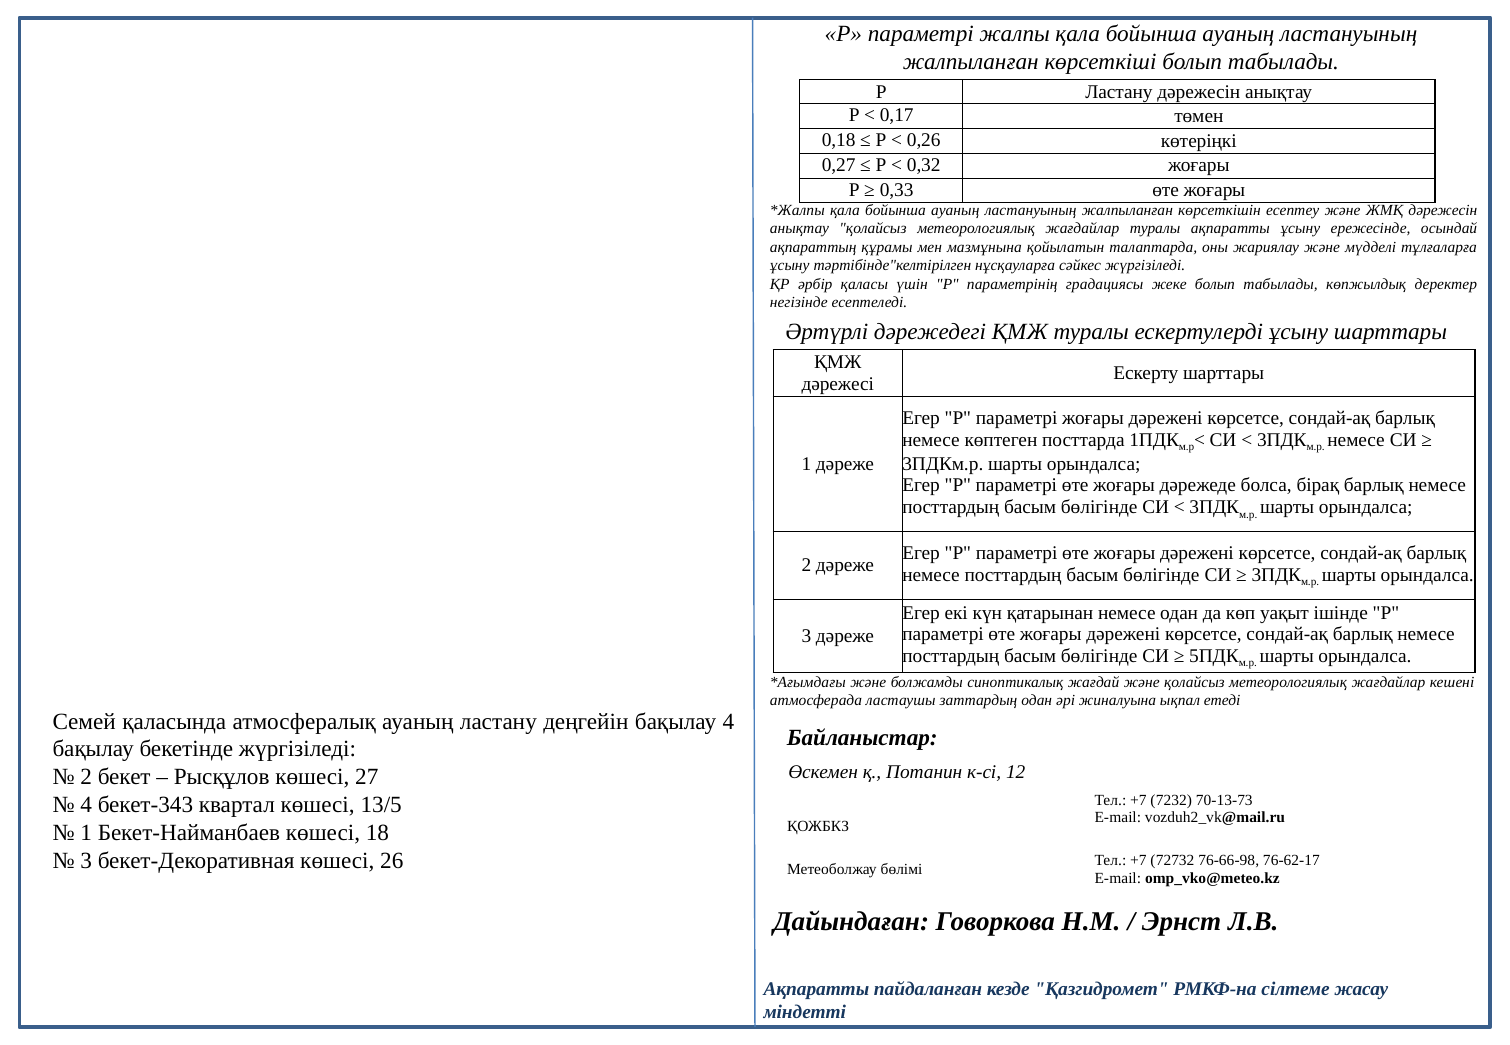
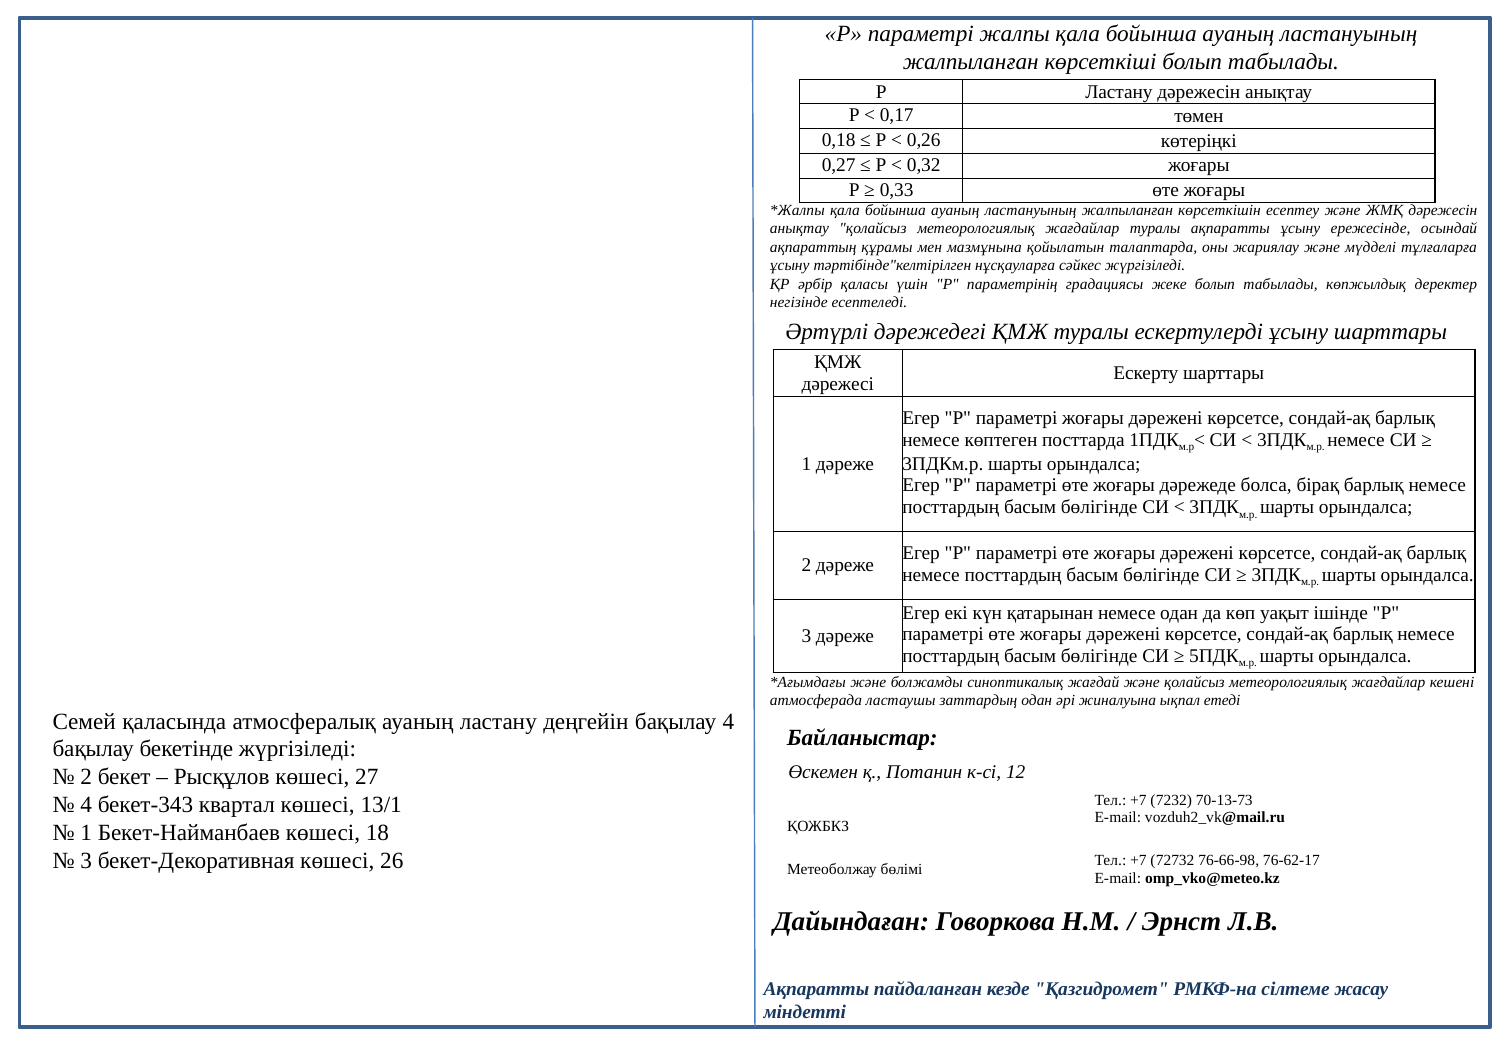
13/5: 13/5 -> 13/1 (381, 805)
